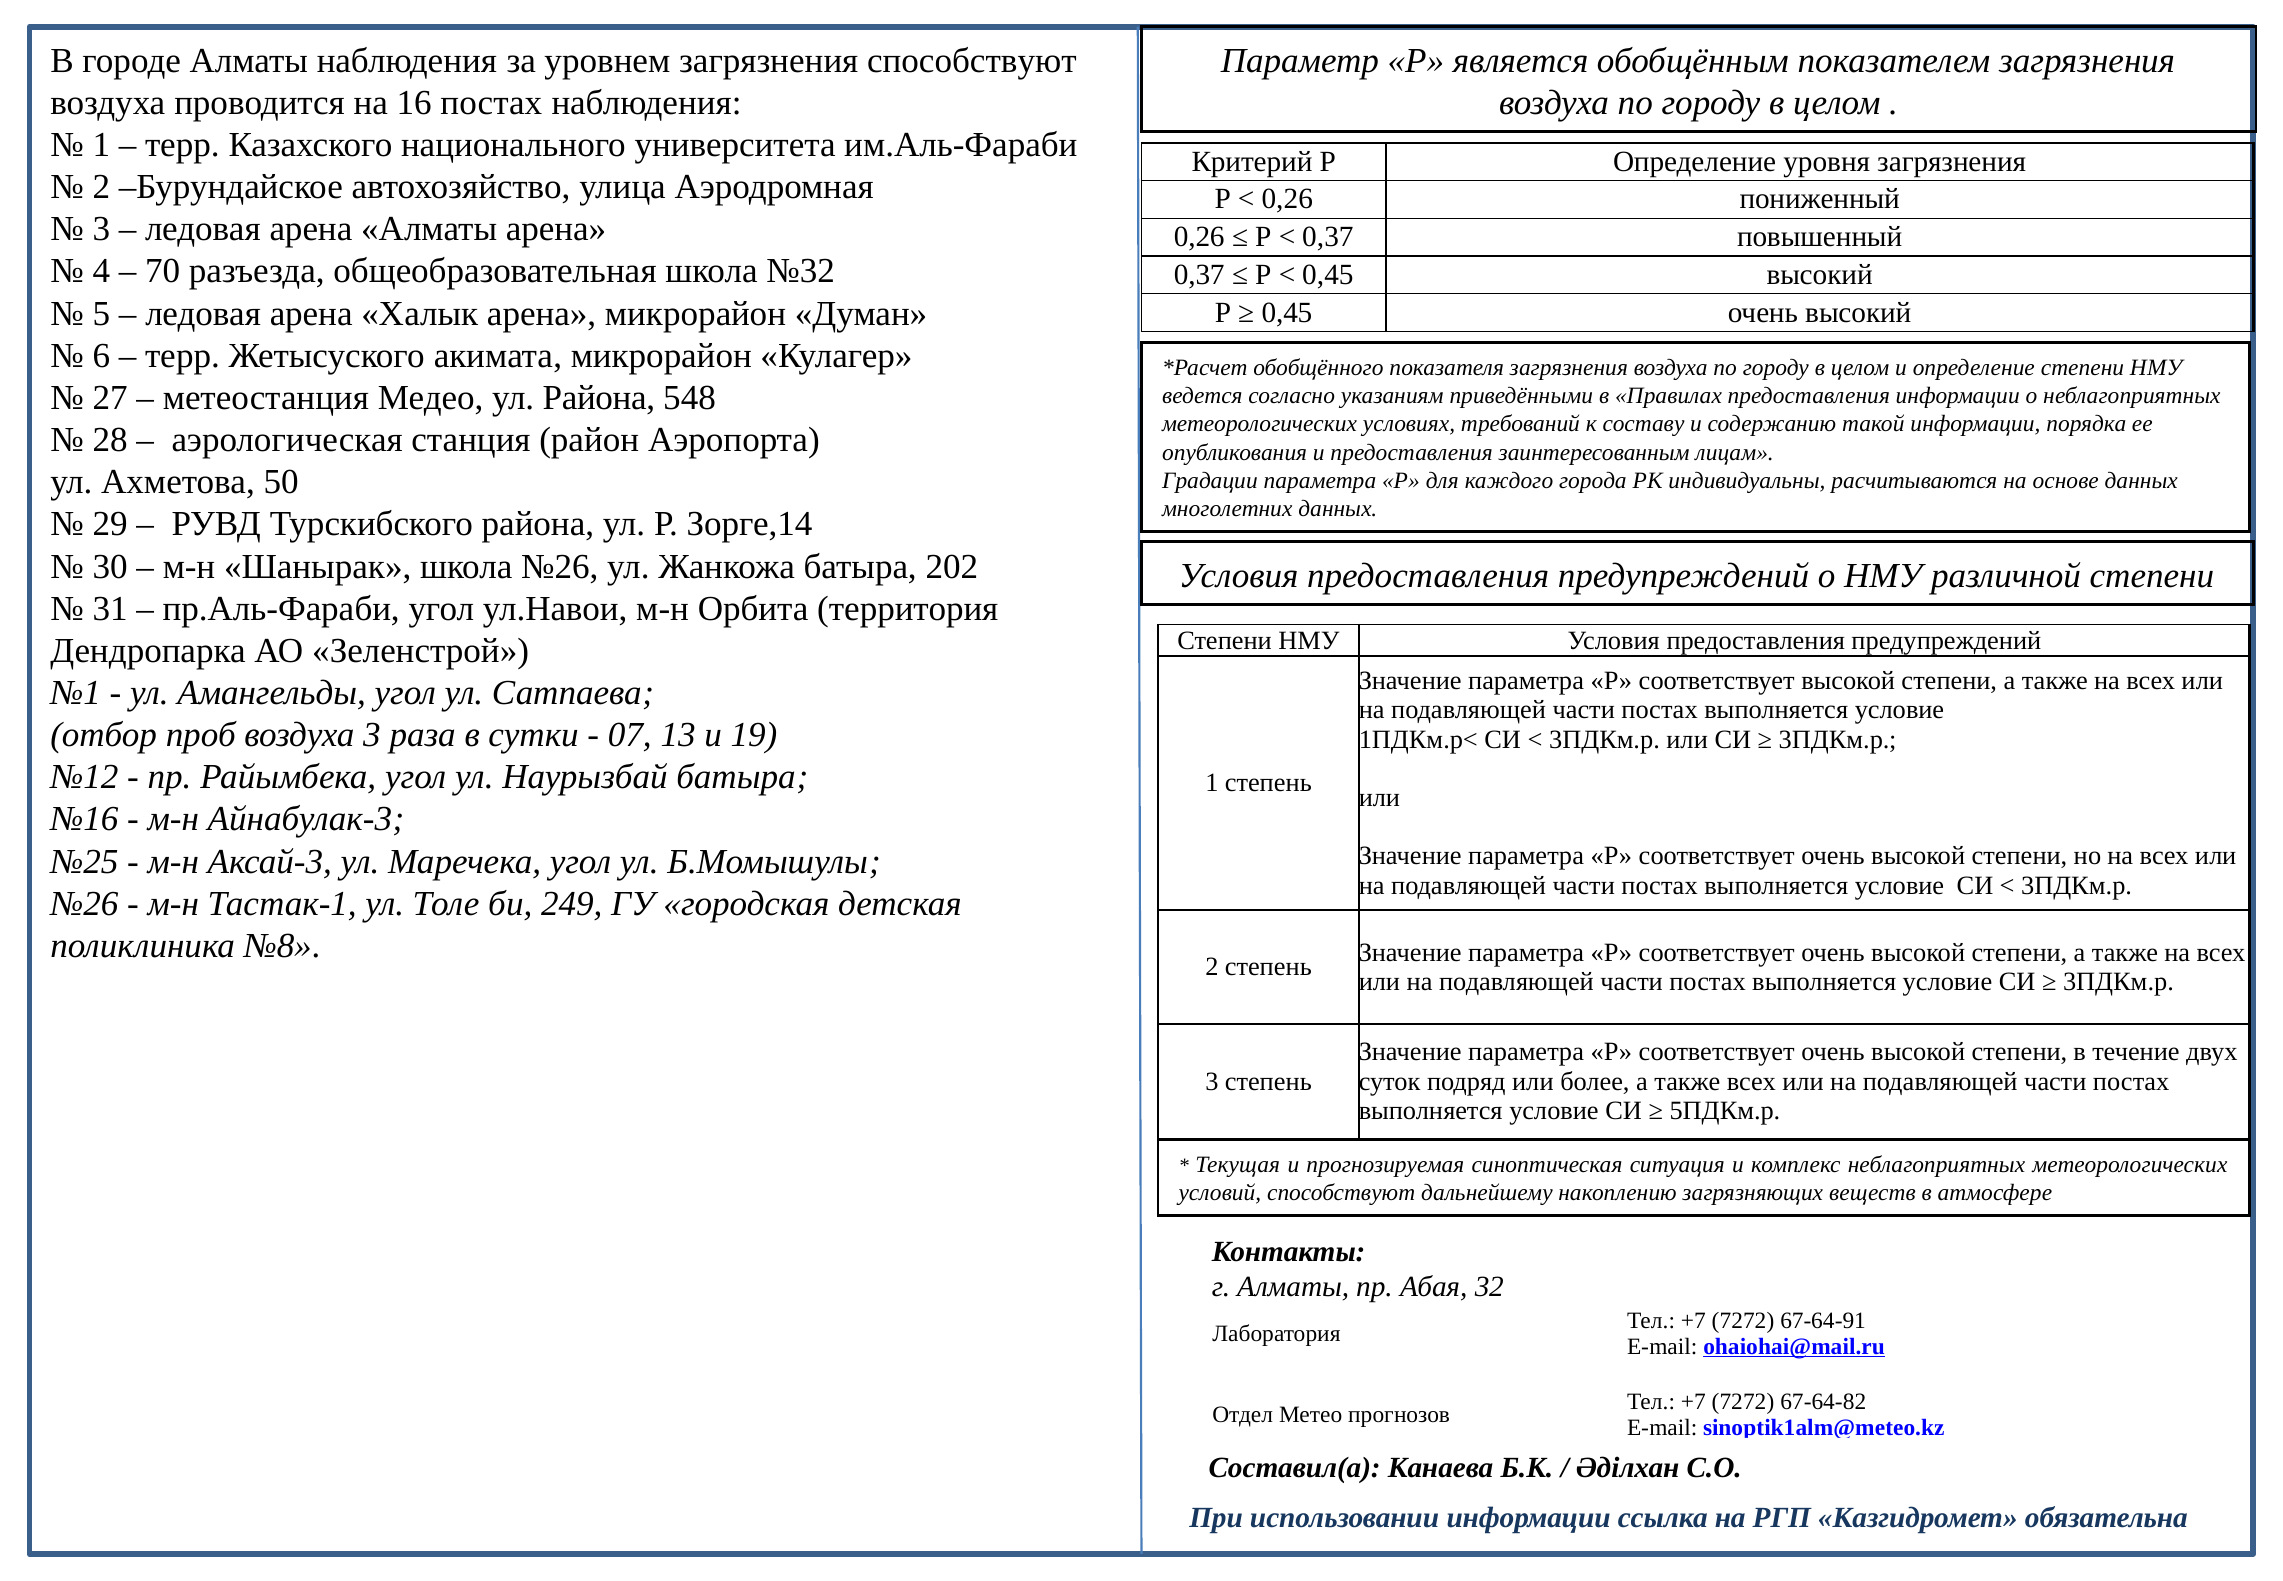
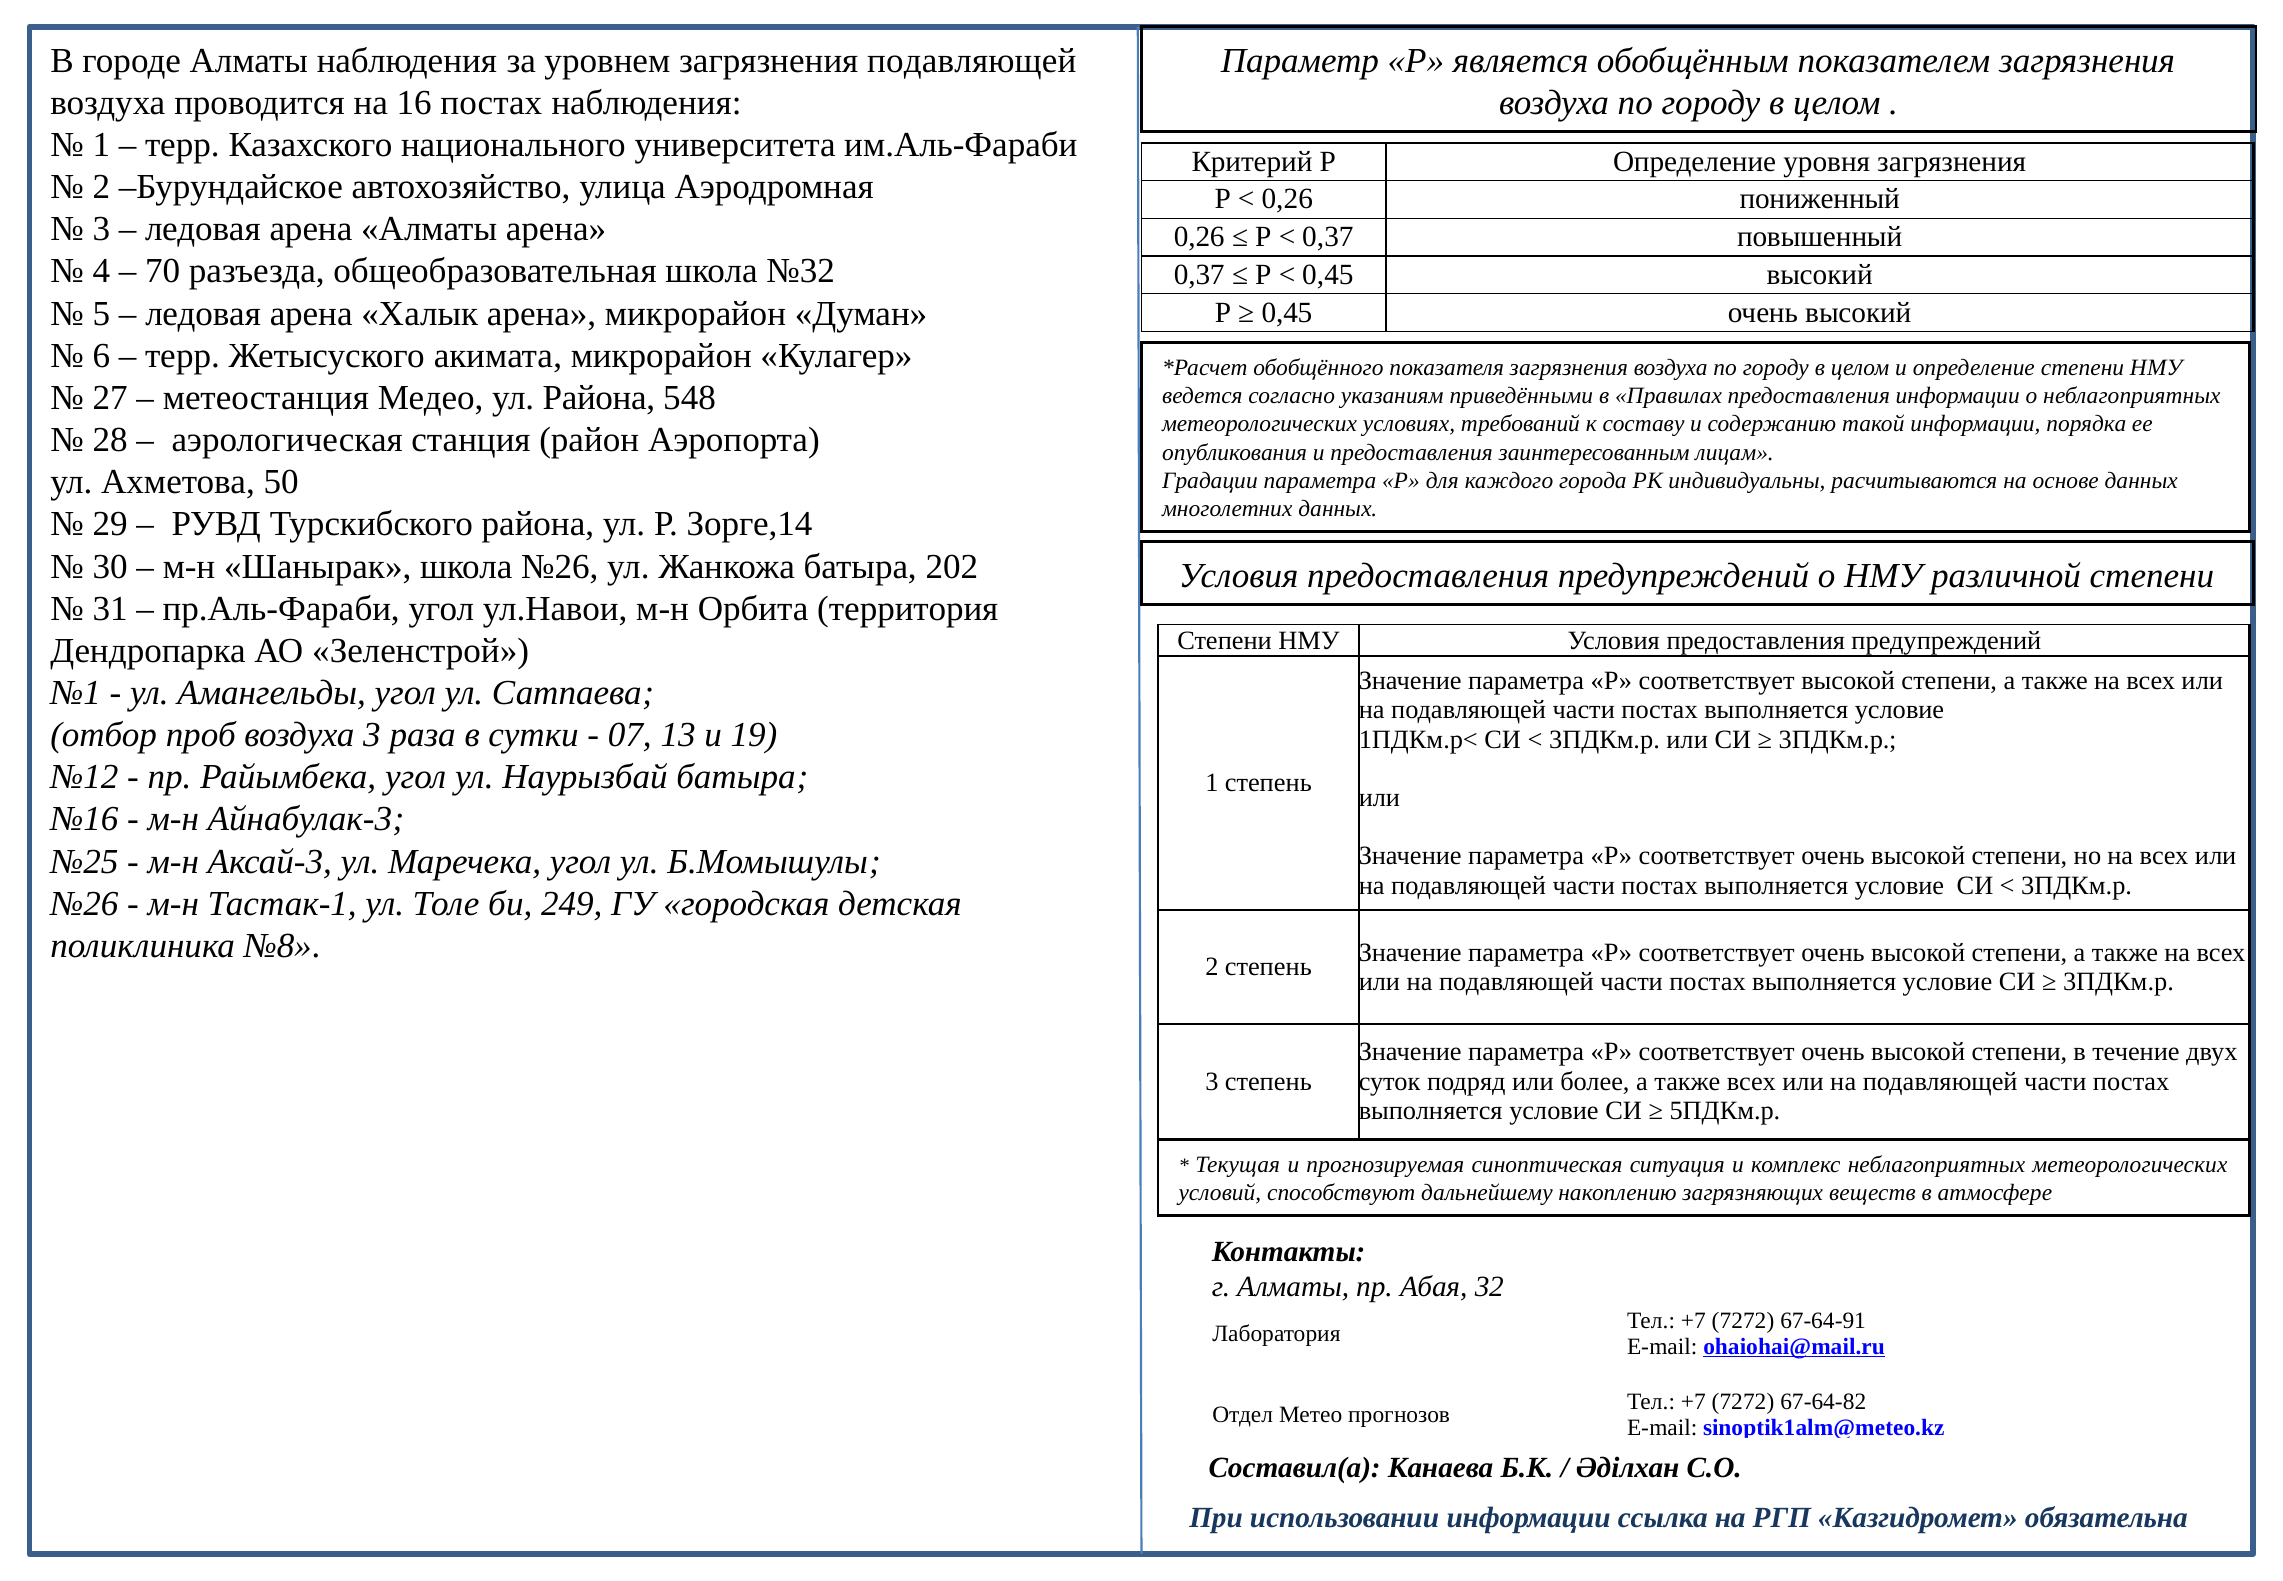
загрязнения способствуют: способствуют -> подавляющей (972, 61)
